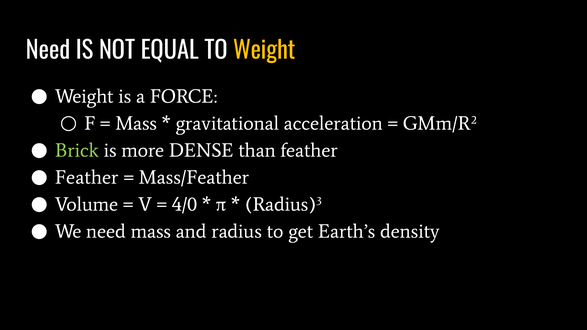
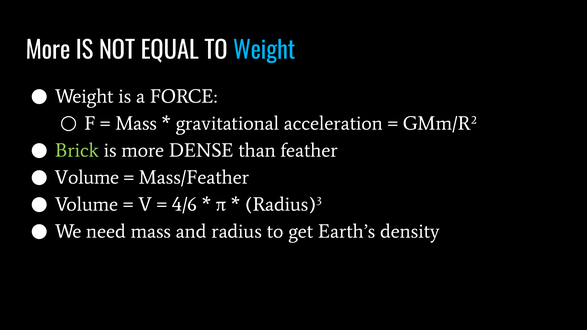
Need: Need -> More (48, 51)
Weight colour: yellow -> light blue (264, 51)
Feather: Feather -> Volume (87, 177)
4/0: 4/0 -> 4/6 (184, 204)
